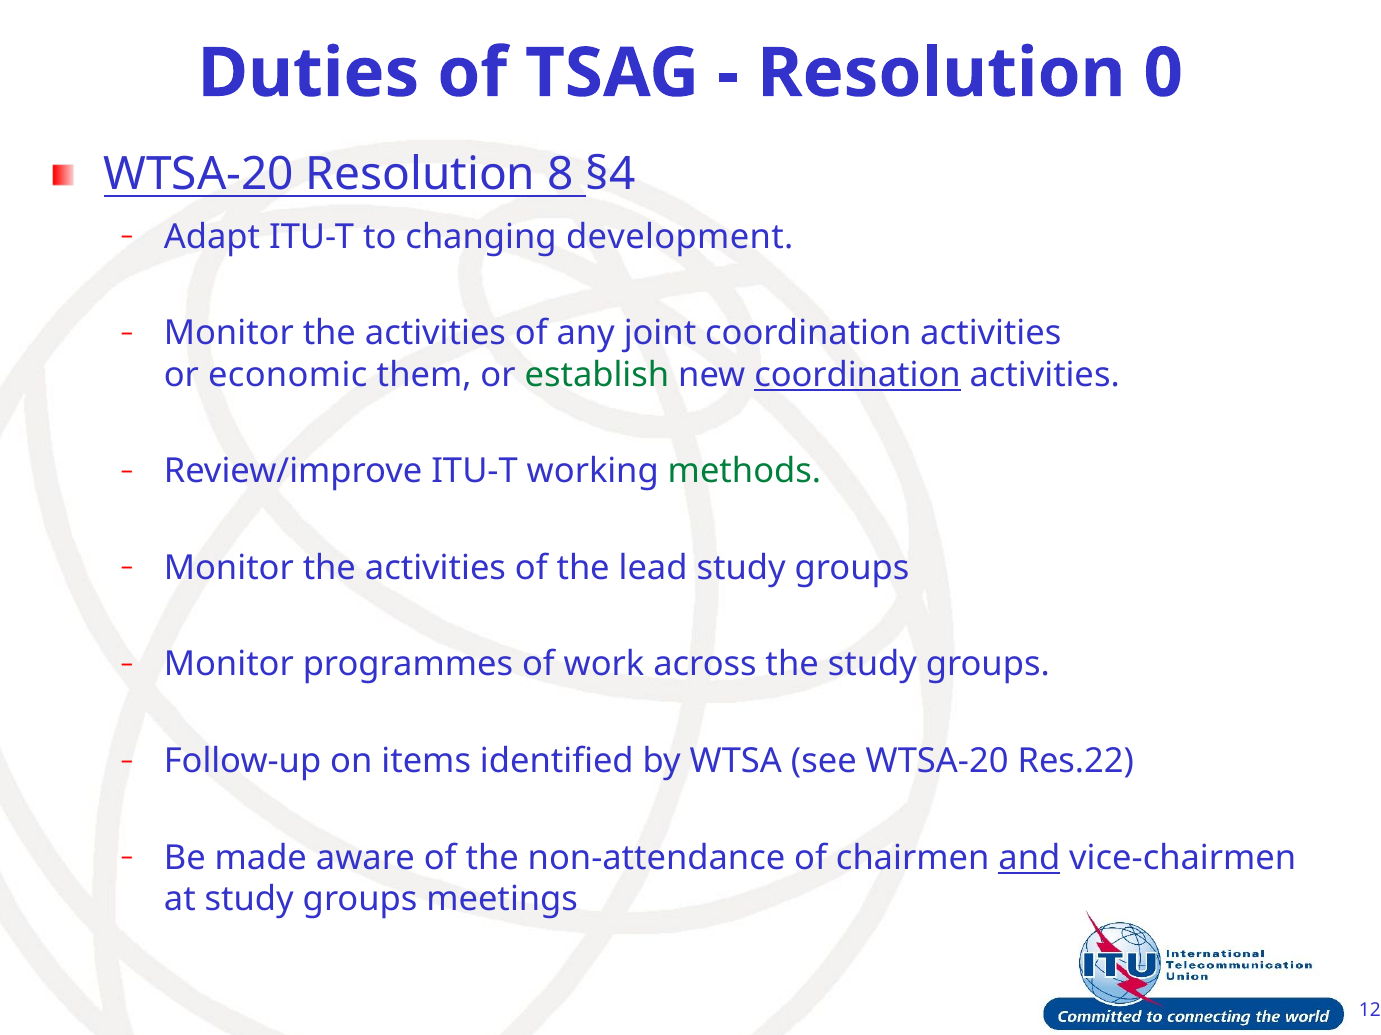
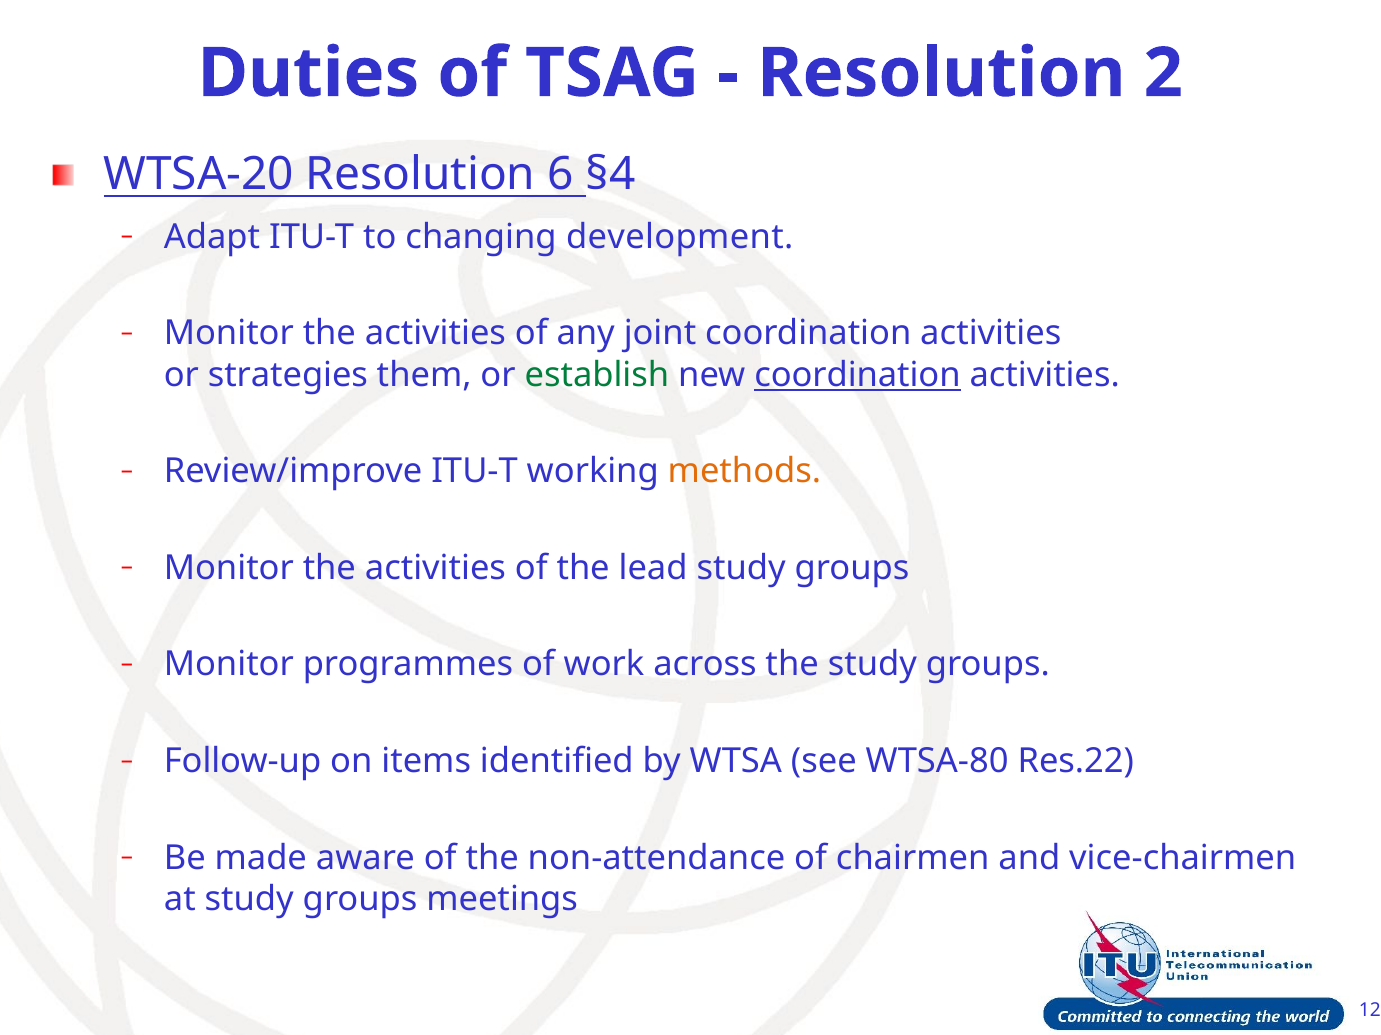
0: 0 -> 2 (1163, 73)
8: 8 -> 6 (561, 175)
economic: economic -> strategies (288, 375)
methods colour: green -> orange (744, 472)
see WTSA-20: WTSA-20 -> WTSA-80 (937, 762)
and underline: present -> none (1029, 858)
